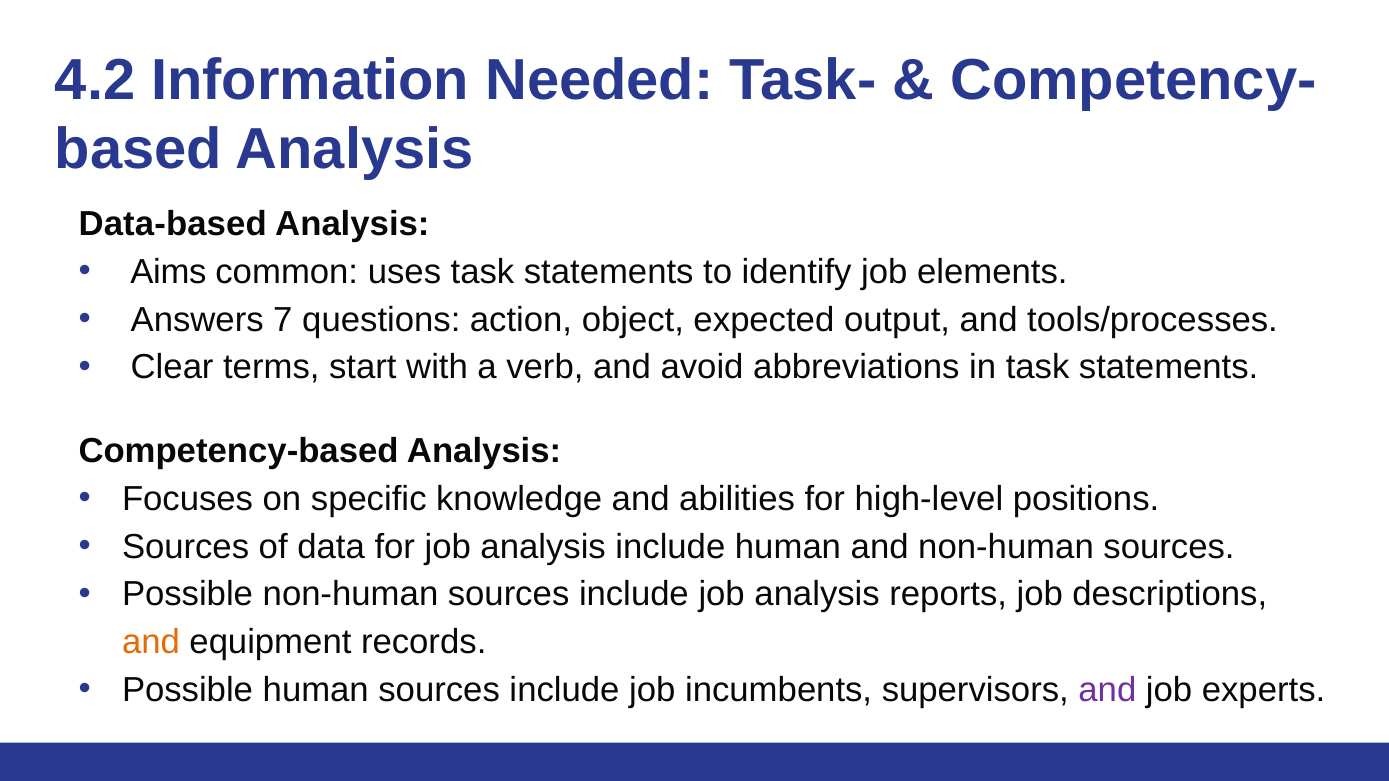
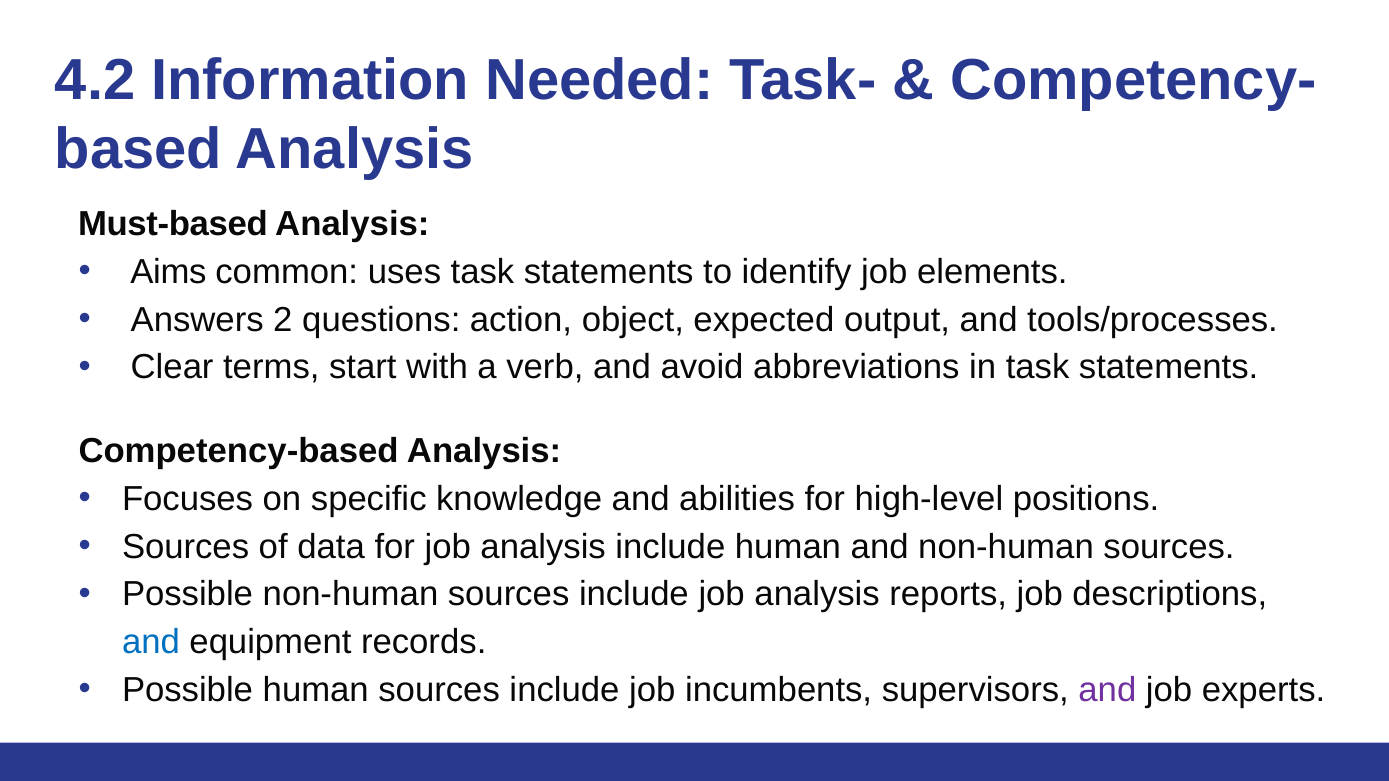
Data-based: Data-based -> Must-based (173, 224)
7: 7 -> 2 (283, 320)
and colour: orange -> blue (151, 643)
